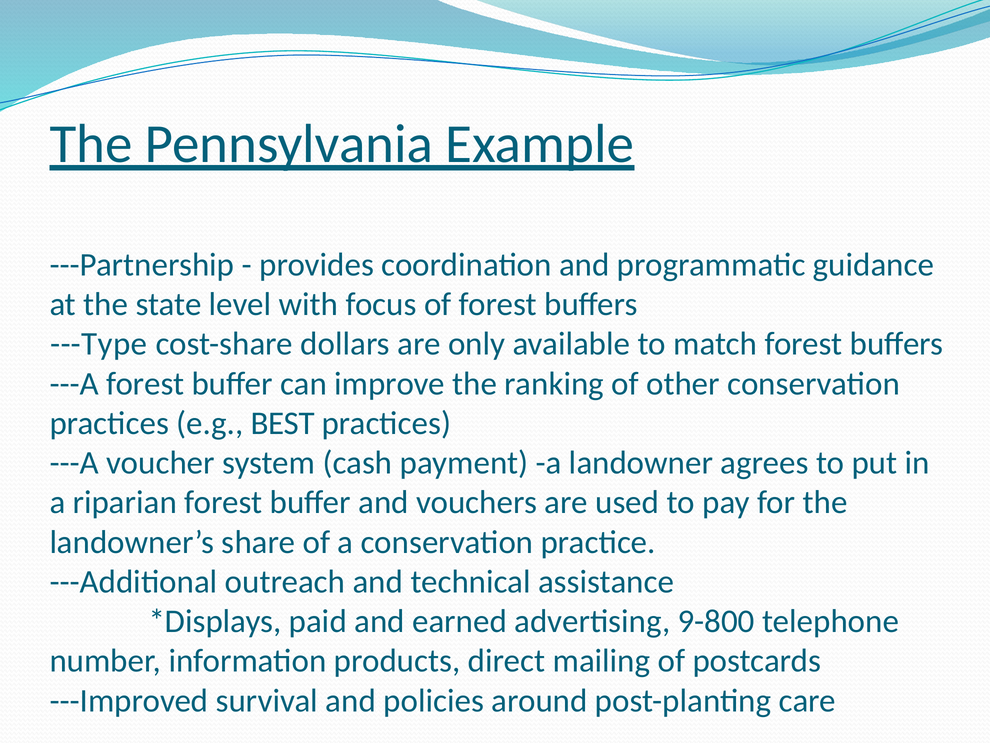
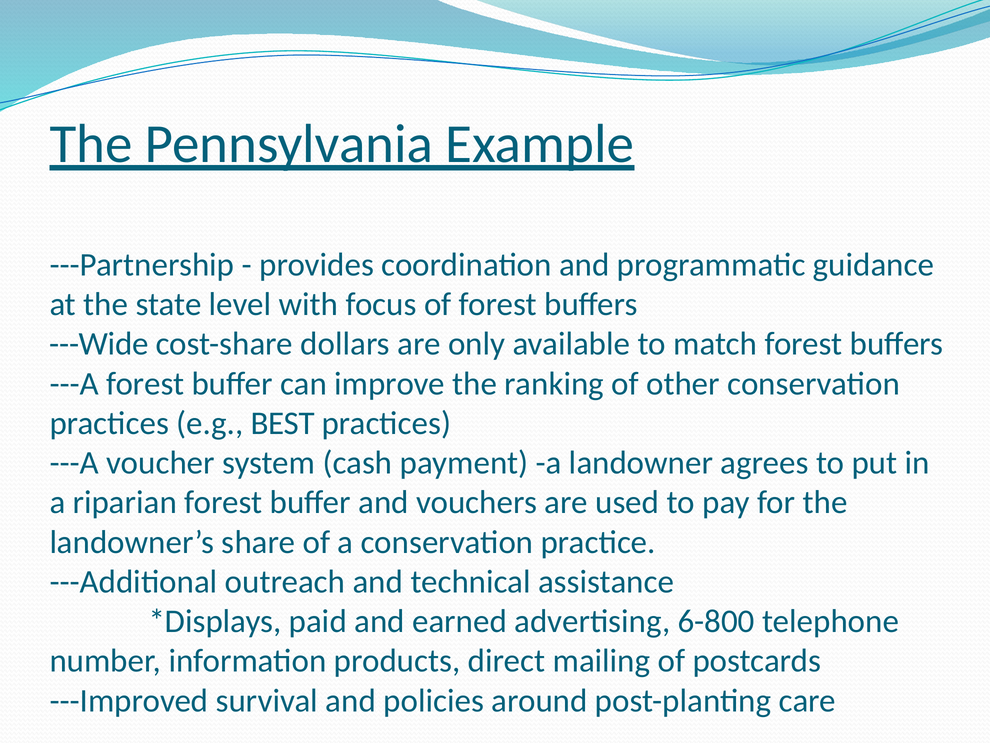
---Type: ---Type -> ---Wide (99, 344)
9-800: 9-800 -> 6-800 (716, 621)
